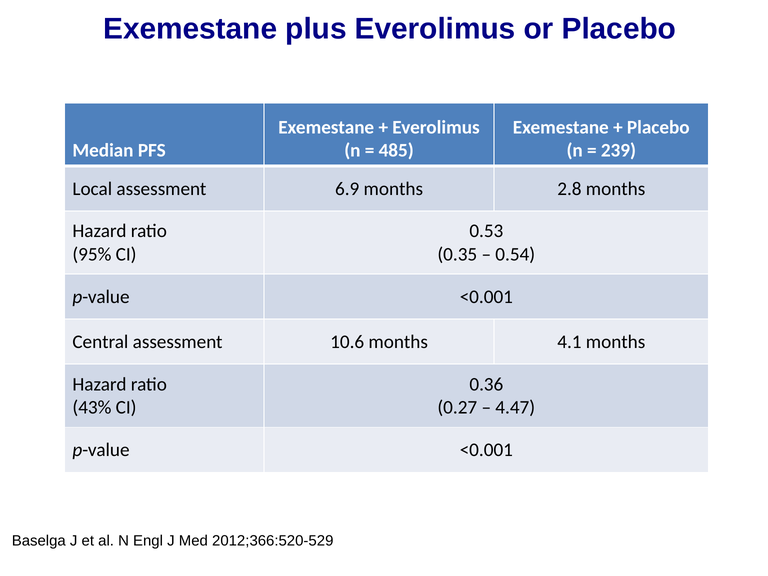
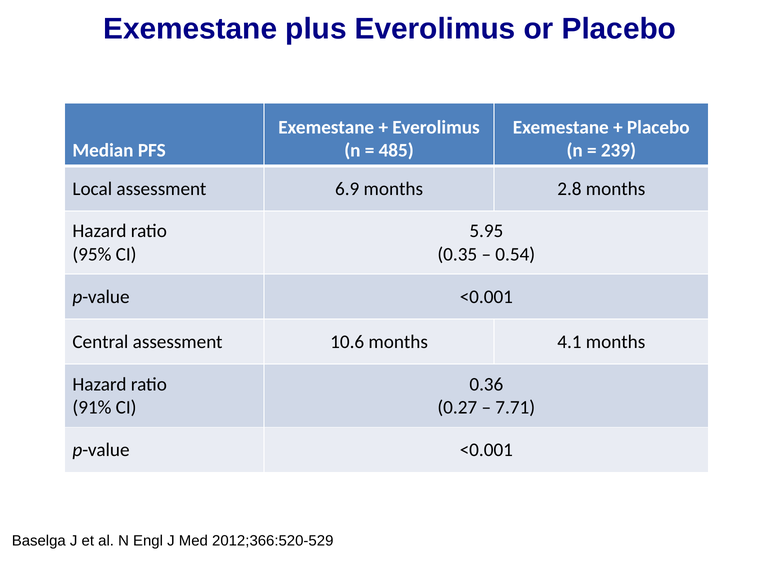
0.53: 0.53 -> 5.95 (486, 231)
43%: 43% -> 91% (92, 408)
4.47: 4.47 -> 7.71 (515, 408)
